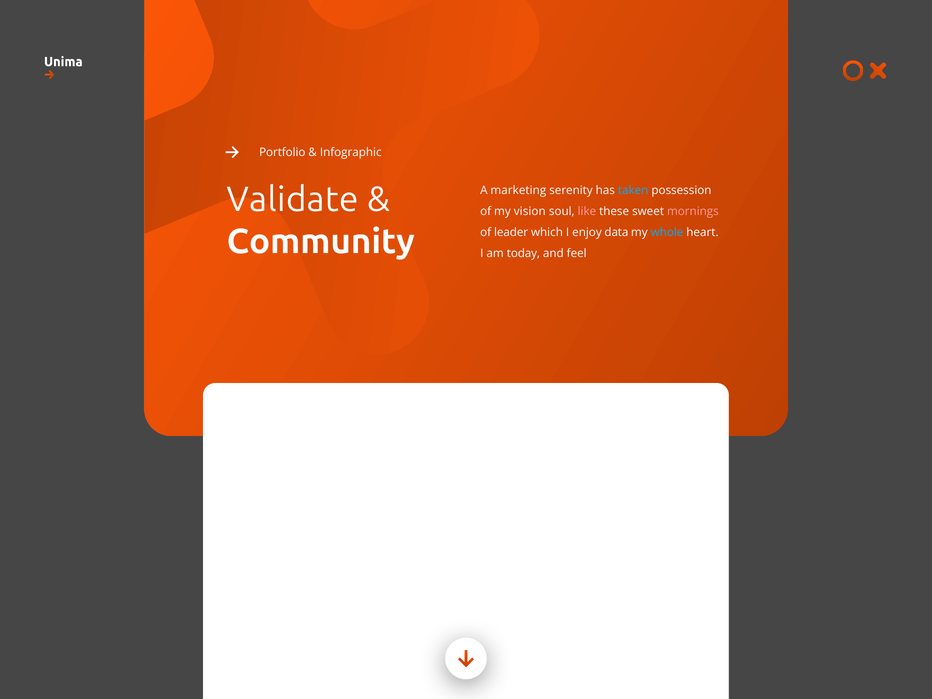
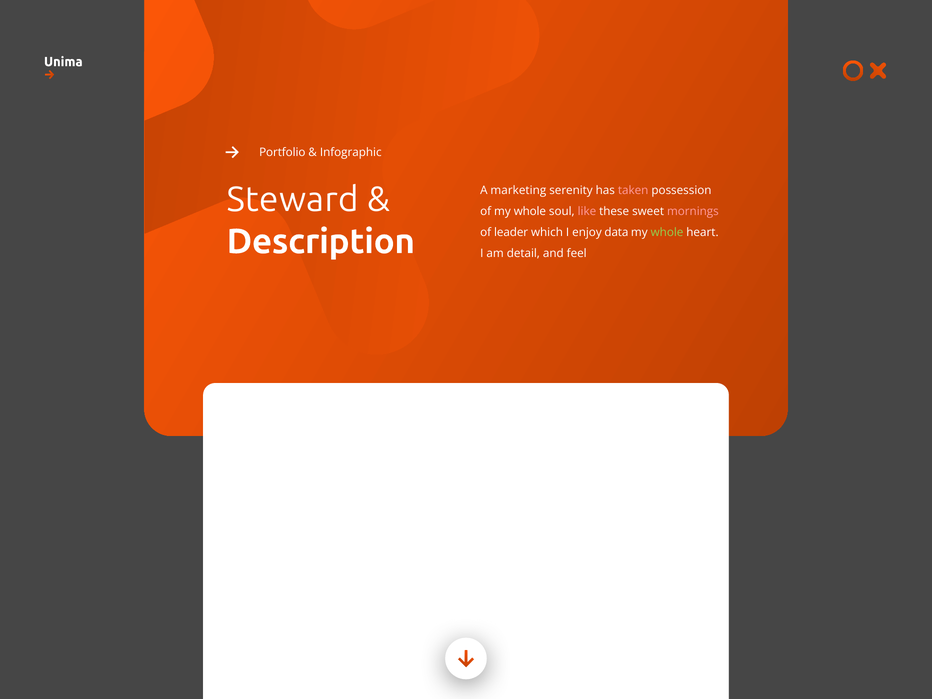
Validate: Validate -> Steward (293, 200)
taken colour: light blue -> pink (633, 190)
of my vision: vision -> whole (530, 211)
Community: Community -> Description (321, 242)
whole colour: light blue -> light green (667, 232)
today: today -> detail (523, 253)
